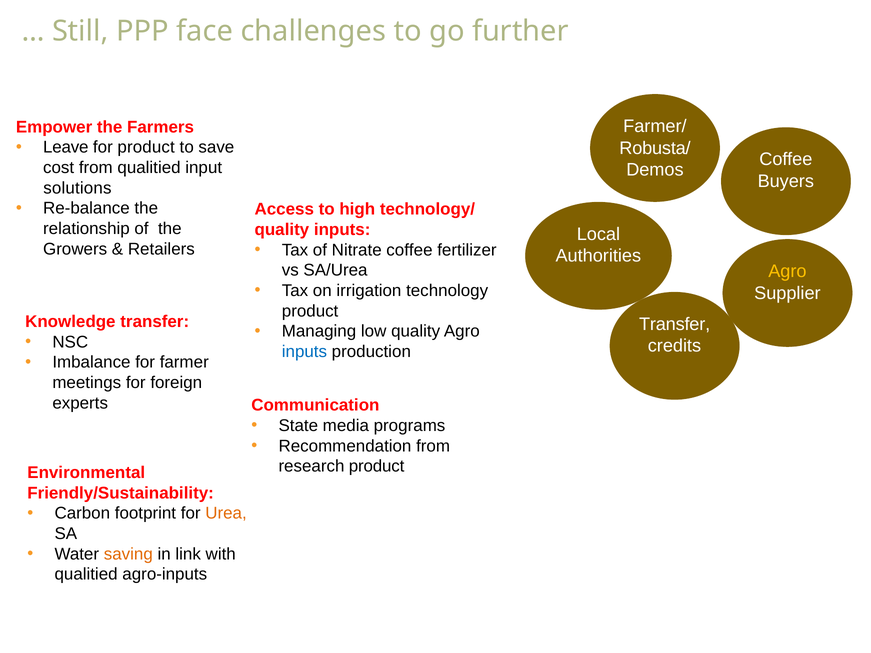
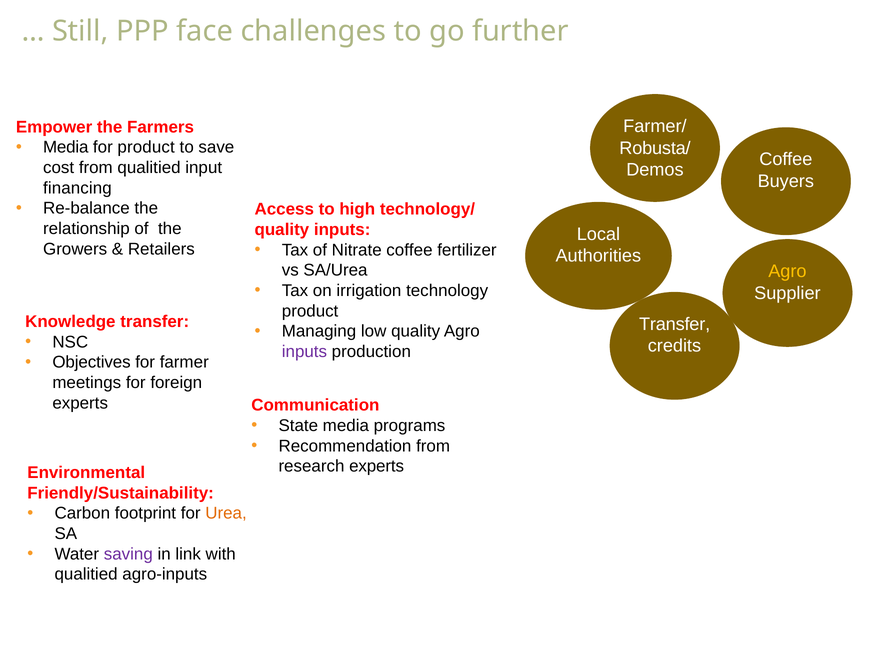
Leave: Leave -> Media (66, 147)
solutions: solutions -> financing (77, 188)
inputs colour: blue -> purple (304, 352)
Imbalance: Imbalance -> Objectives (92, 363)
research product: product -> experts (377, 466)
saving colour: orange -> purple (128, 554)
